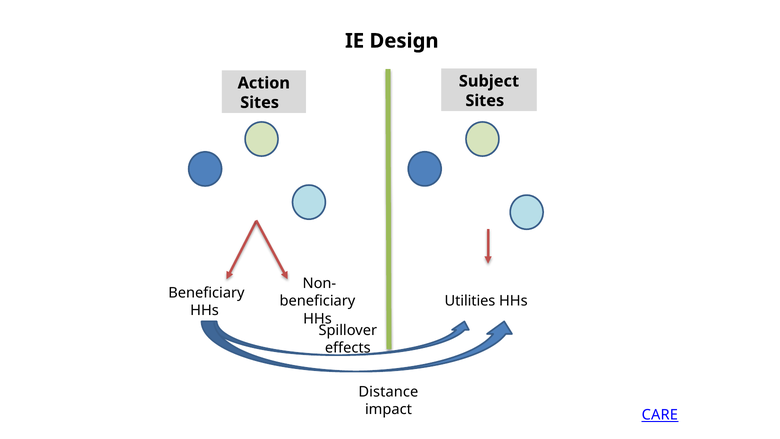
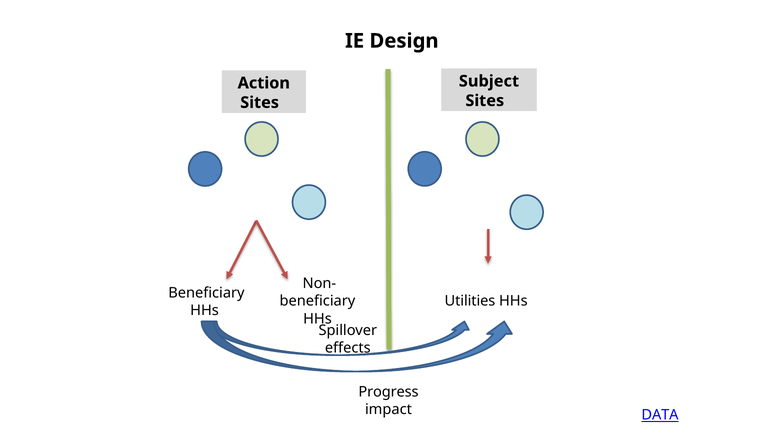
Distance: Distance -> Progress (388, 392)
CARE: CARE -> DATA (660, 415)
